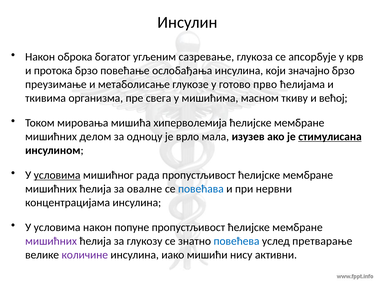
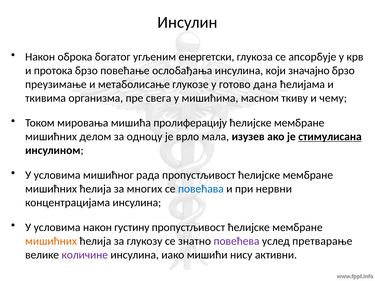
сазревање: сазревање -> енергетски (206, 57)
прво: прво -> дана (265, 84)
већој: већој -> чему (333, 98)
хиперволемија: хиперволемија -> пролиферацију (190, 123)
условима underline: present -> none (57, 175)
овалне: овалне -> многих (145, 189)
попуне: попуне -> густину (132, 228)
мишићних colour: purple -> orange (51, 241)
повећева colour: blue -> purple (237, 241)
